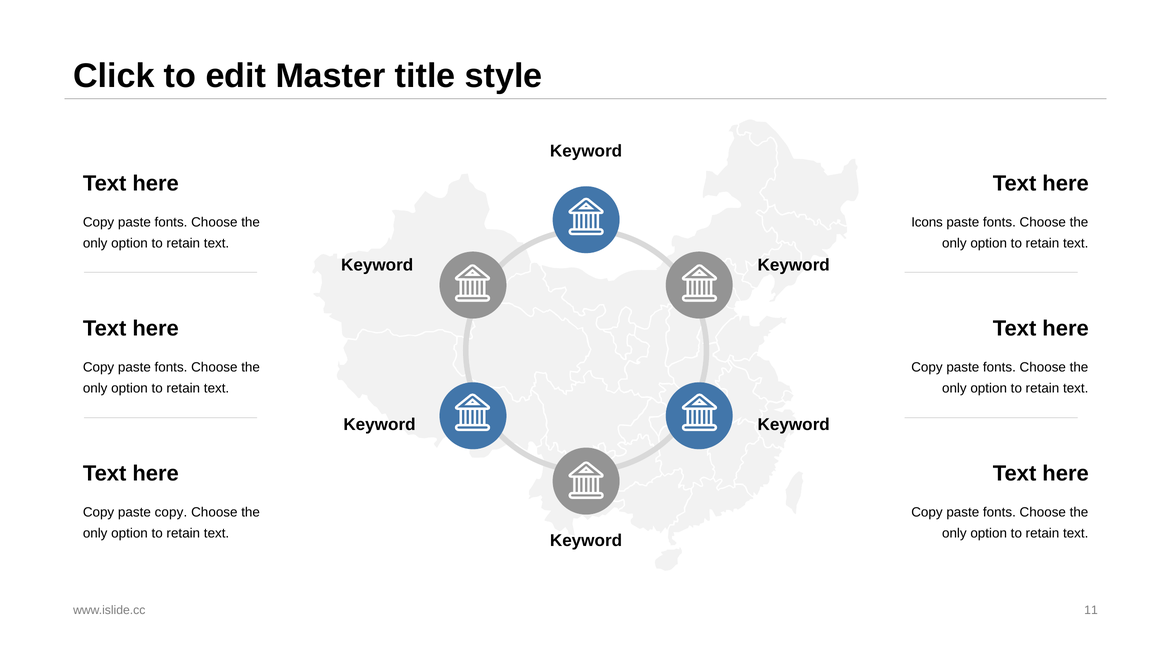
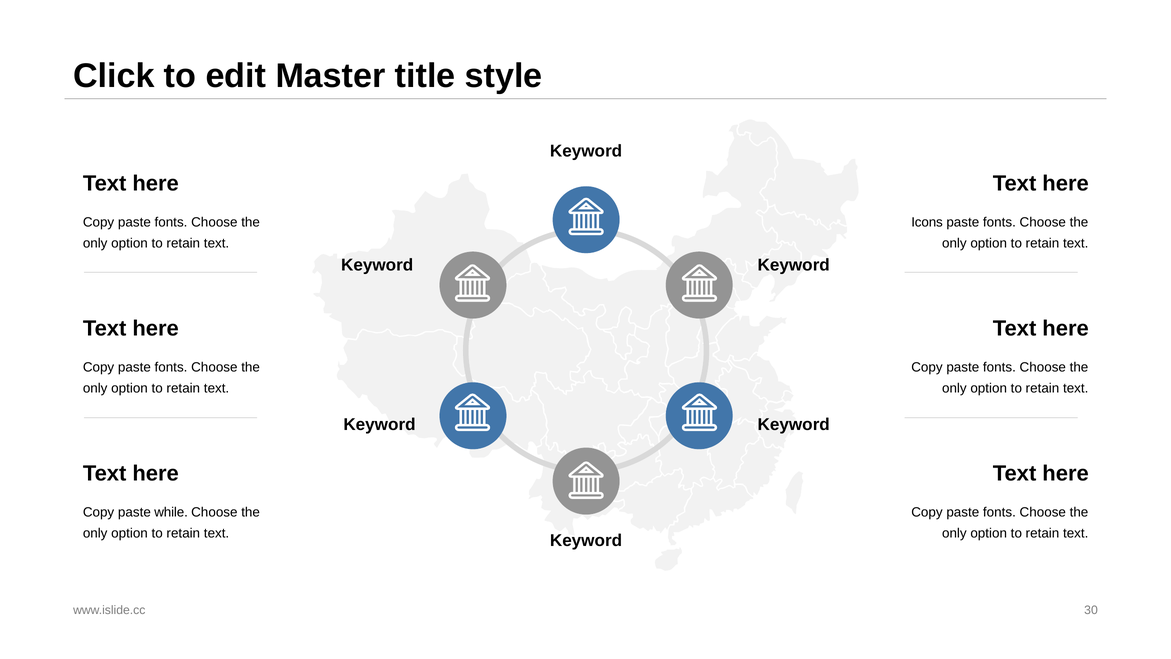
paste copy: copy -> while (171, 512)
11: 11 -> 30 (1091, 610)
